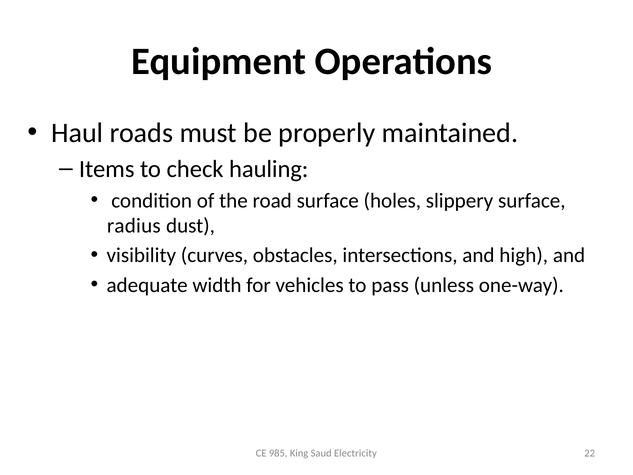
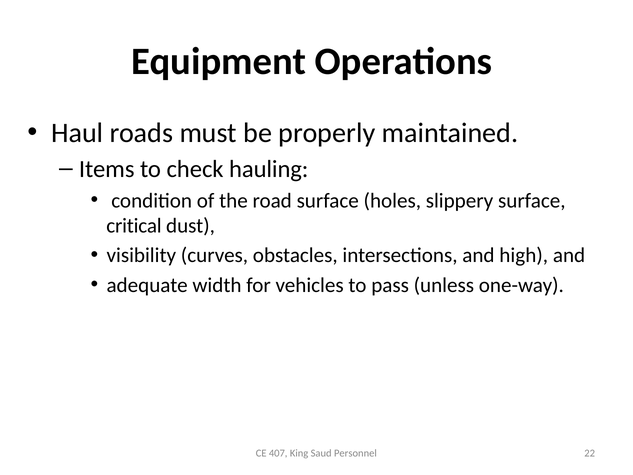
radius: radius -> critical (134, 226)
985: 985 -> 407 (278, 453)
Electricity: Electricity -> Personnel (355, 453)
